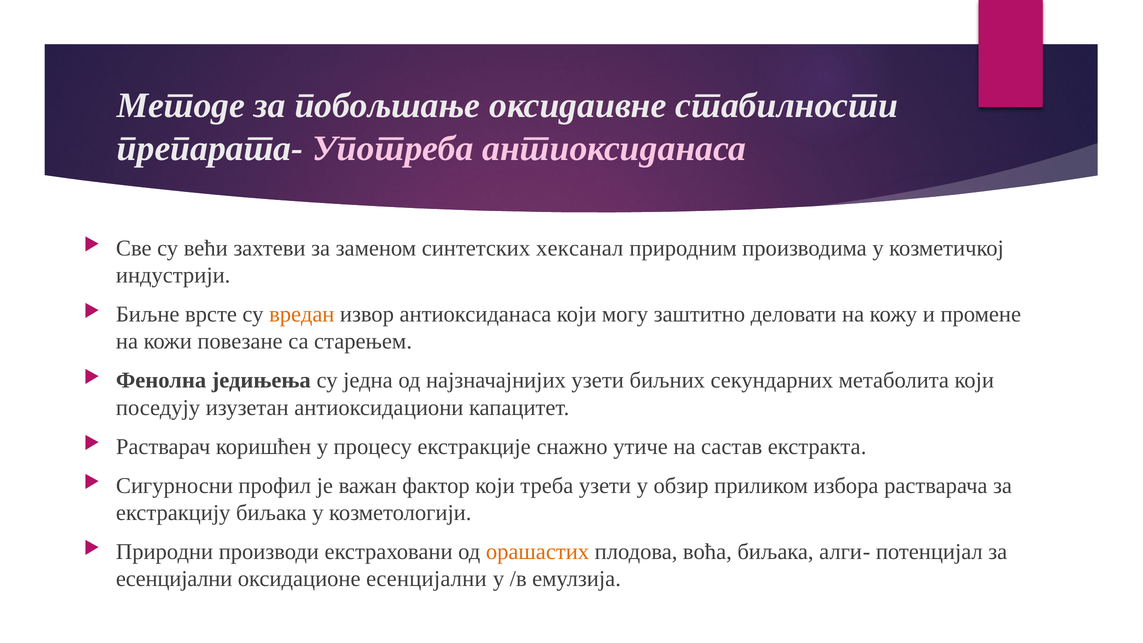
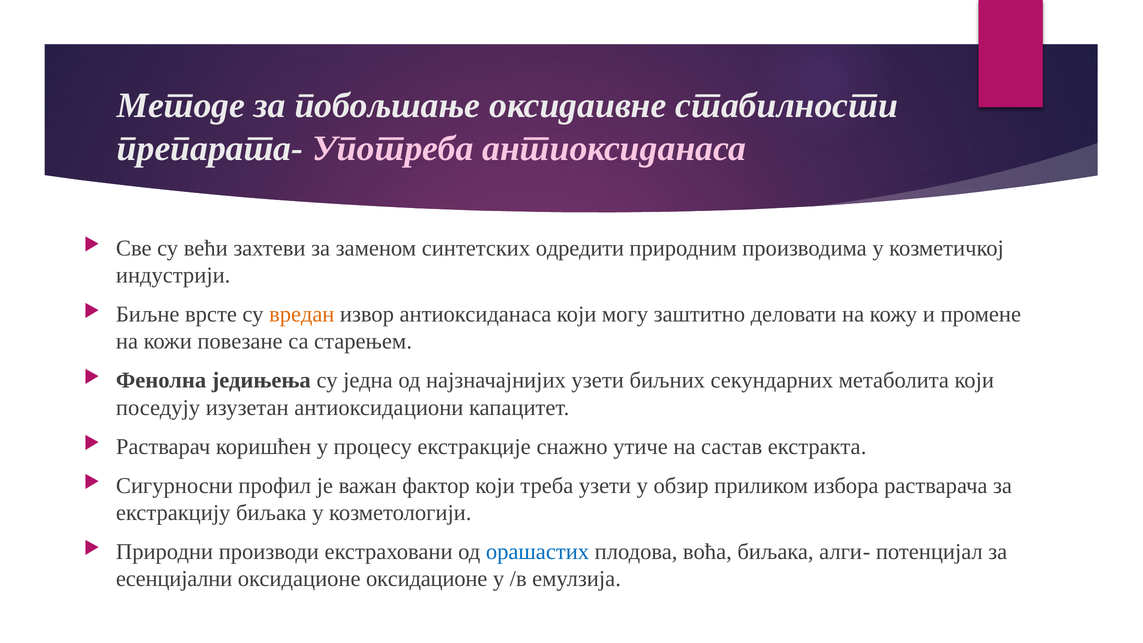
хексанал: хексанал -> одредити (580, 248)
орашастих colour: orange -> blue (538, 552)
оксидационе есенцијални: есенцијални -> оксидационе (427, 579)
